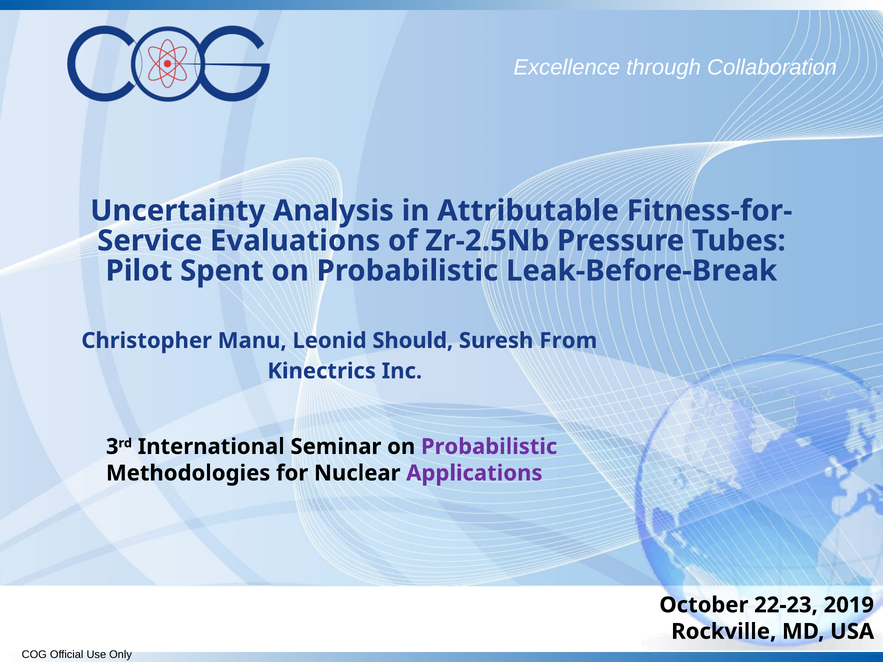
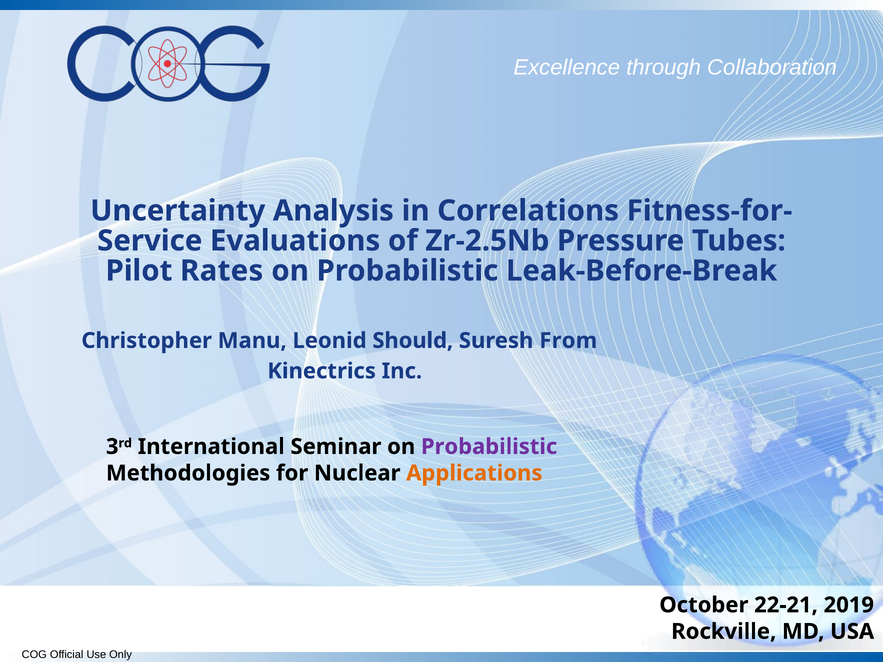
Attributable: Attributable -> Correlations (528, 211)
Spent: Spent -> Rates (222, 271)
Applications colour: purple -> orange (474, 473)
22-23: 22-23 -> 22-21 (786, 605)
